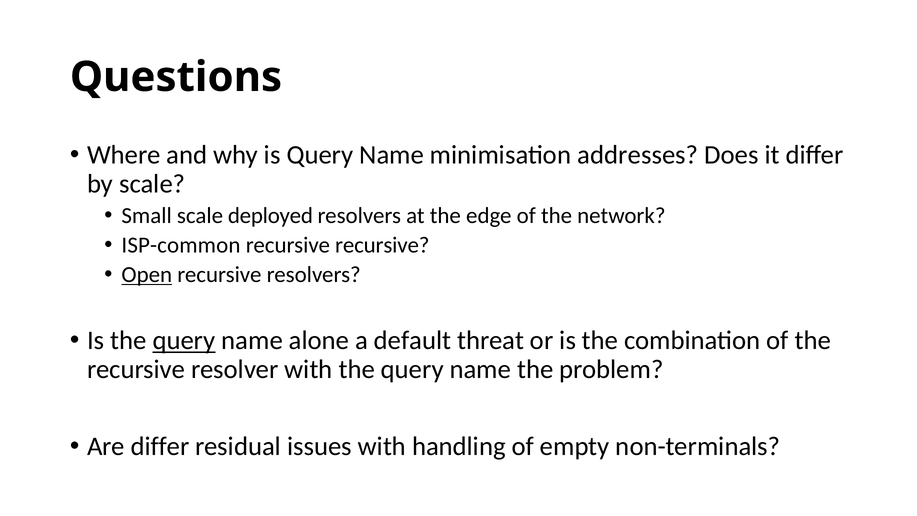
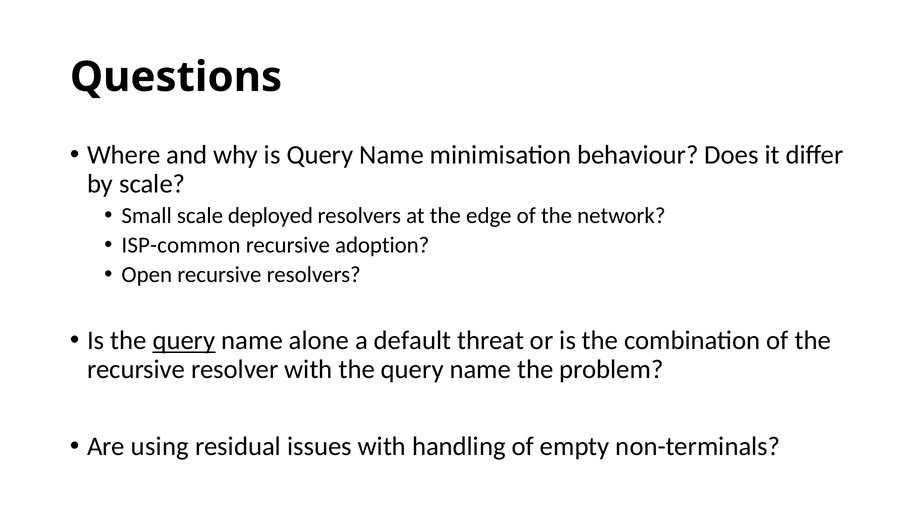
addresses: addresses -> behaviour (638, 155)
recursive recursive: recursive -> adoption (382, 245)
Open underline: present -> none (147, 275)
Are differ: differ -> using (160, 446)
